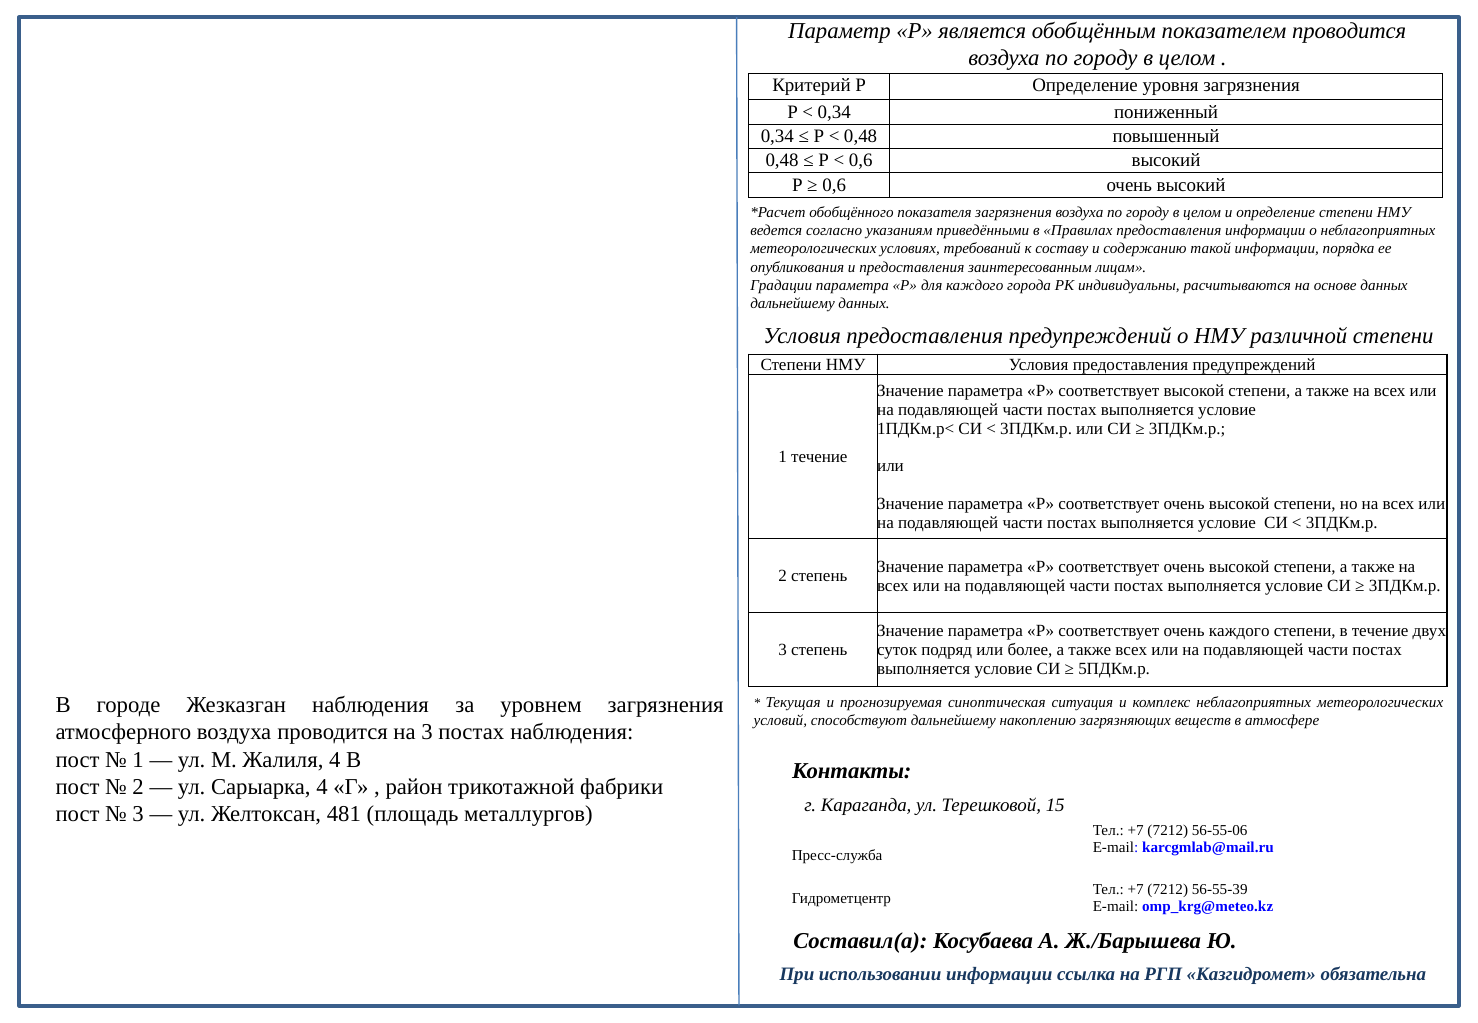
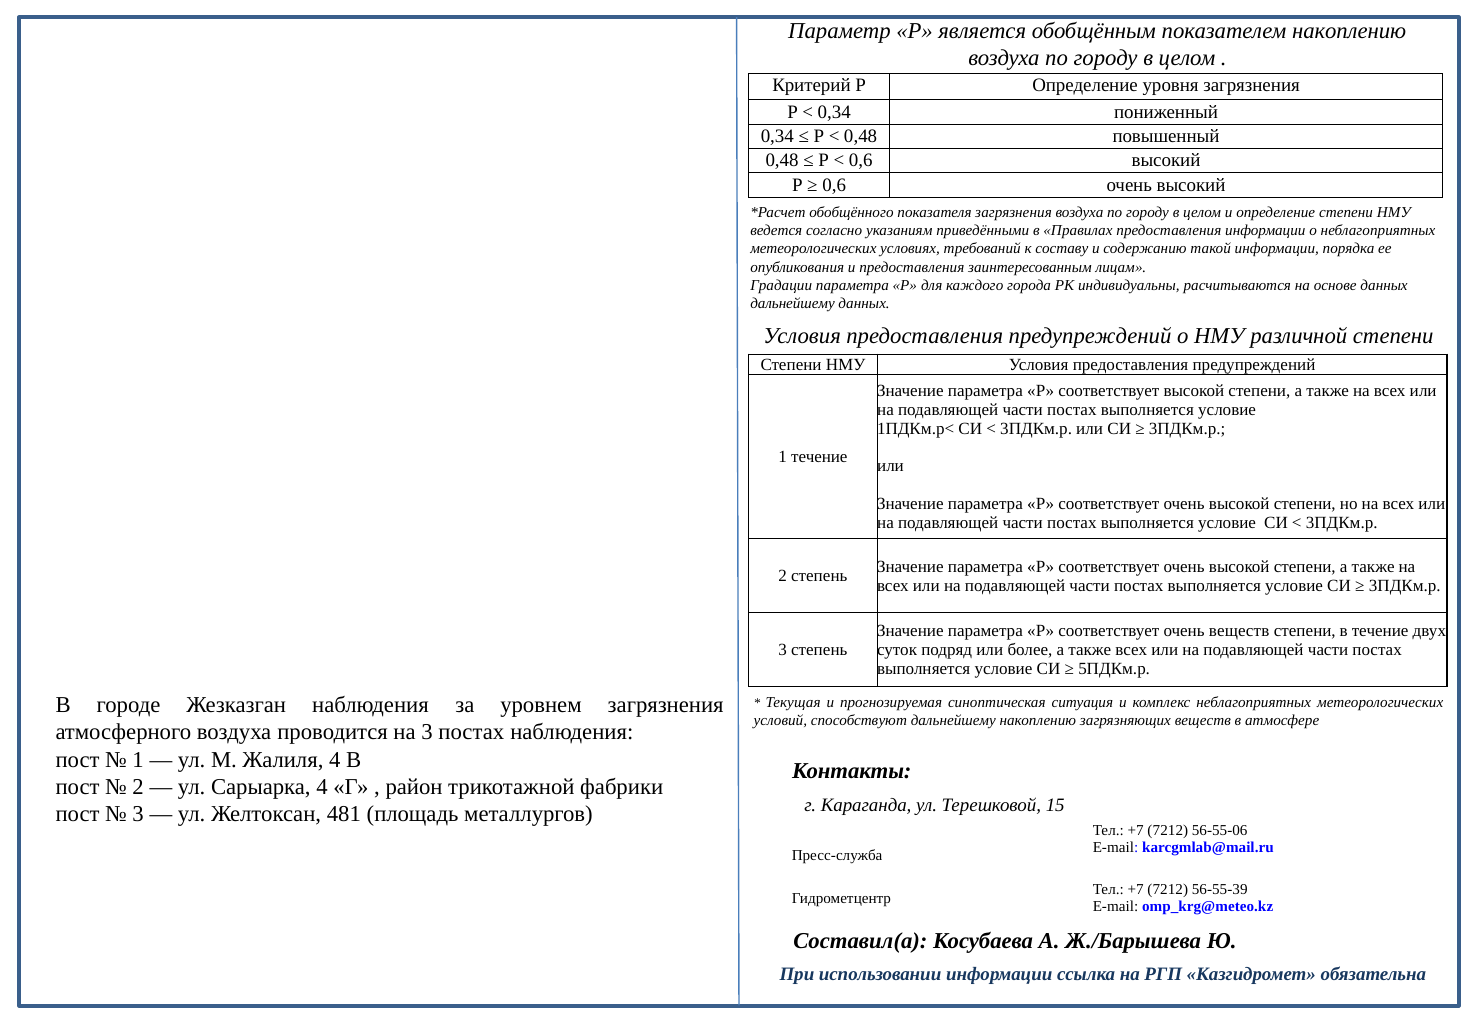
показателем проводится: проводится -> накоплению (1349, 31)
очень каждого: каждого -> веществ (1239, 631)
